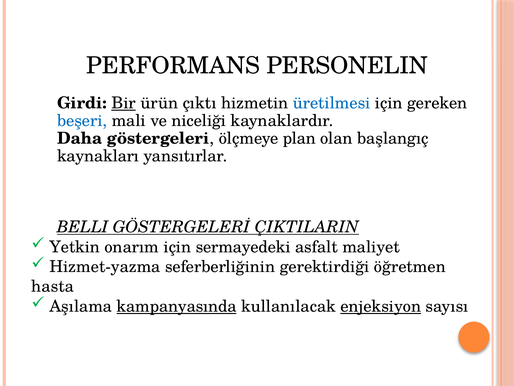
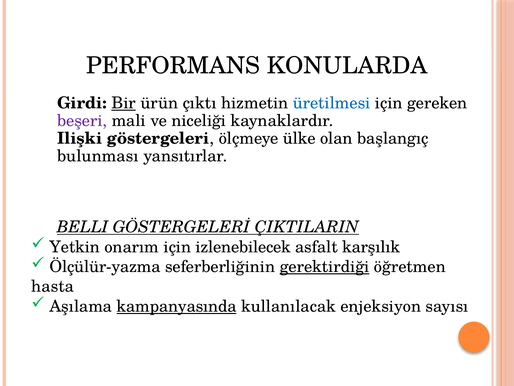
PERSONELIN: PERSONELIN -> KONULARDA (347, 66)
beşeri colour: blue -> purple (82, 121)
Daha: Daha -> Ilişki (80, 138)
plan: plan -> ülke (299, 138)
kaynakları: kaynakları -> bulunması (98, 156)
sermayedeki: sermayedeki -> izlenebilecek (243, 247)
maliyet: maliyet -> karşılık (371, 247)
Hizmet-yazma: Hizmet-yazma -> Ölçülür-yazma (105, 266)
gerektirdiği underline: none -> present (325, 266)
enjeksiyon underline: present -> none (381, 306)
